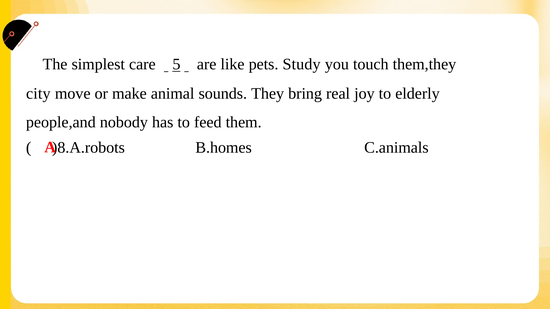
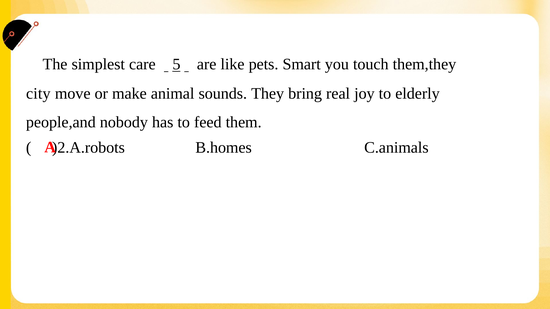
Study: Study -> Smart (302, 64)
)8.A.robots: )8.A.robots -> )2.A.robots (88, 148)
